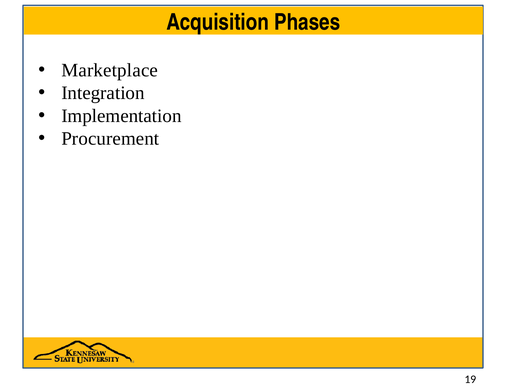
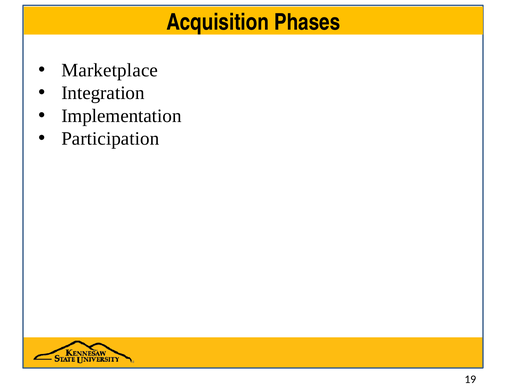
Procurement: Procurement -> Participation (110, 139)
